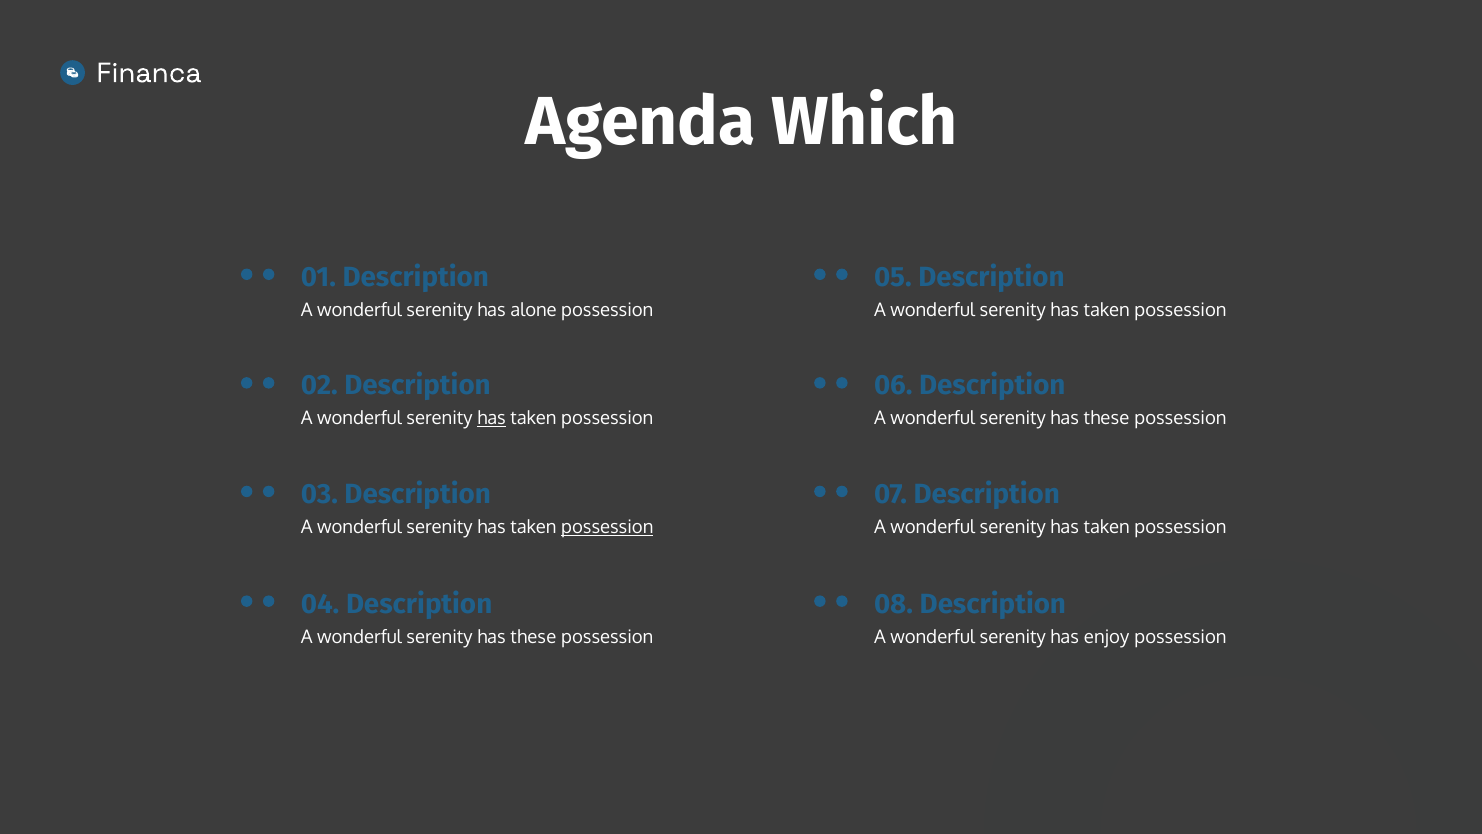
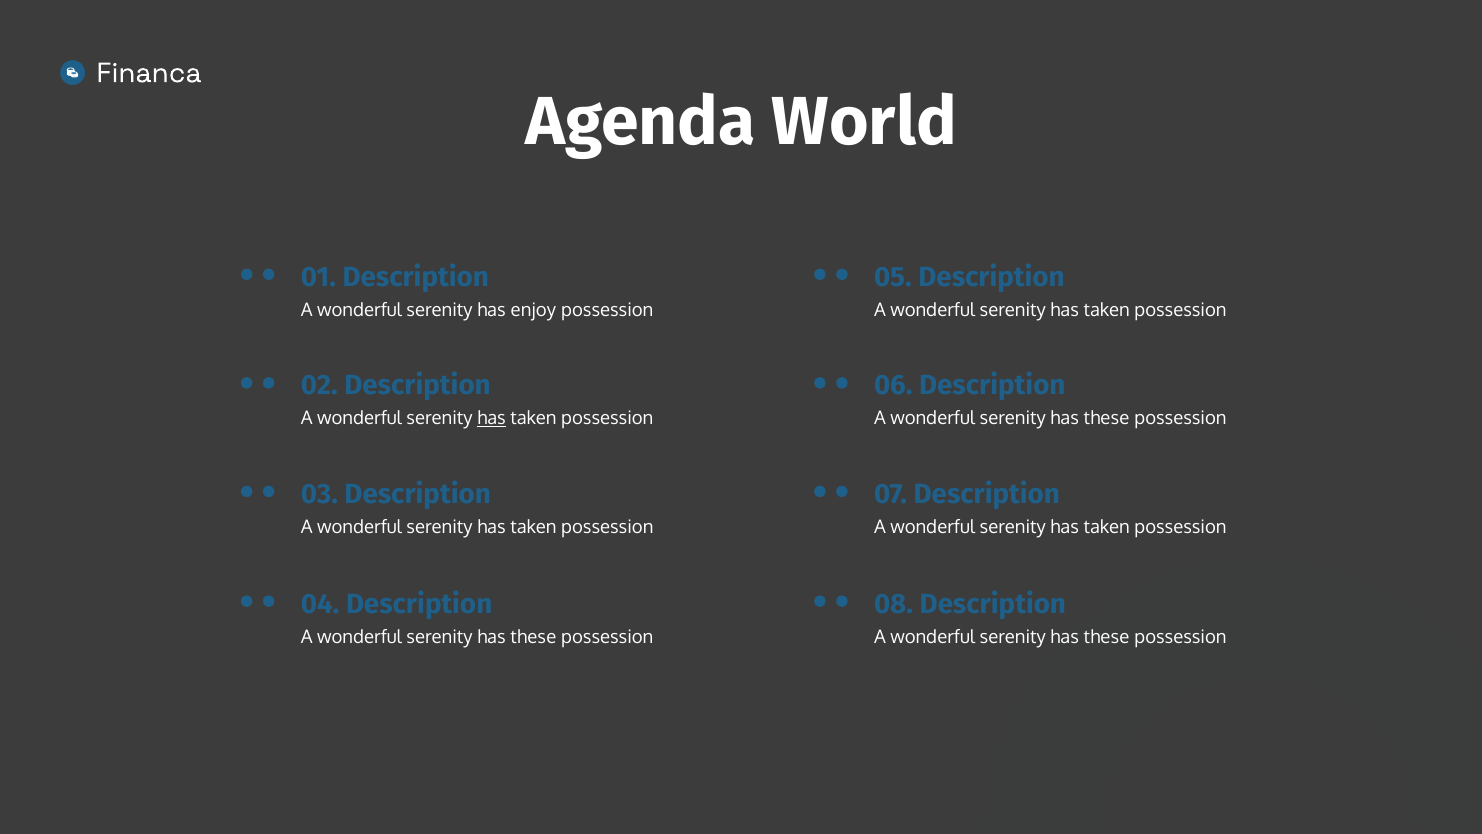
Which: Which -> World (864, 122)
alone: alone -> enjoy (533, 310)
possession underline: present -> none (607, 527)
enjoy: enjoy -> these (1107, 637)
